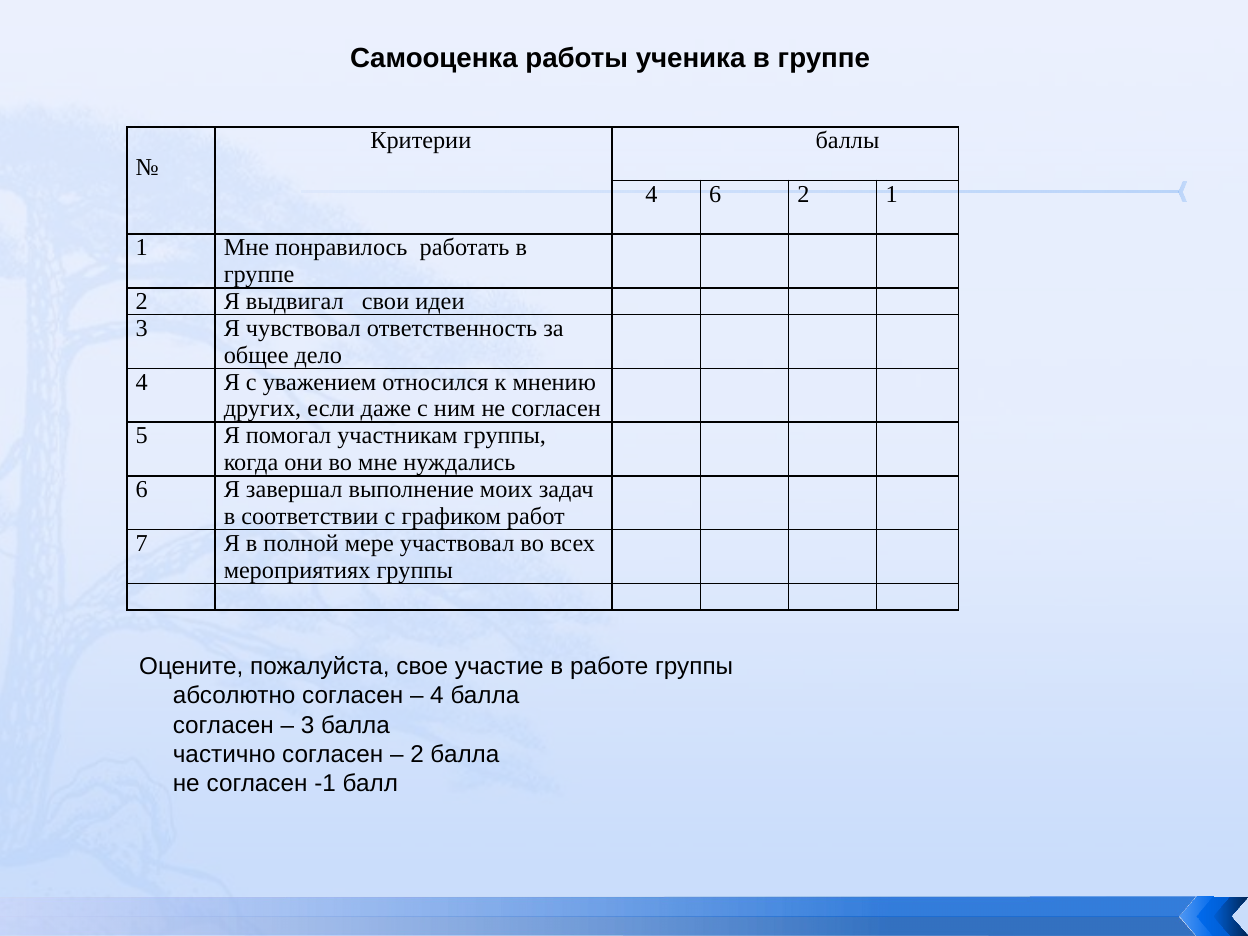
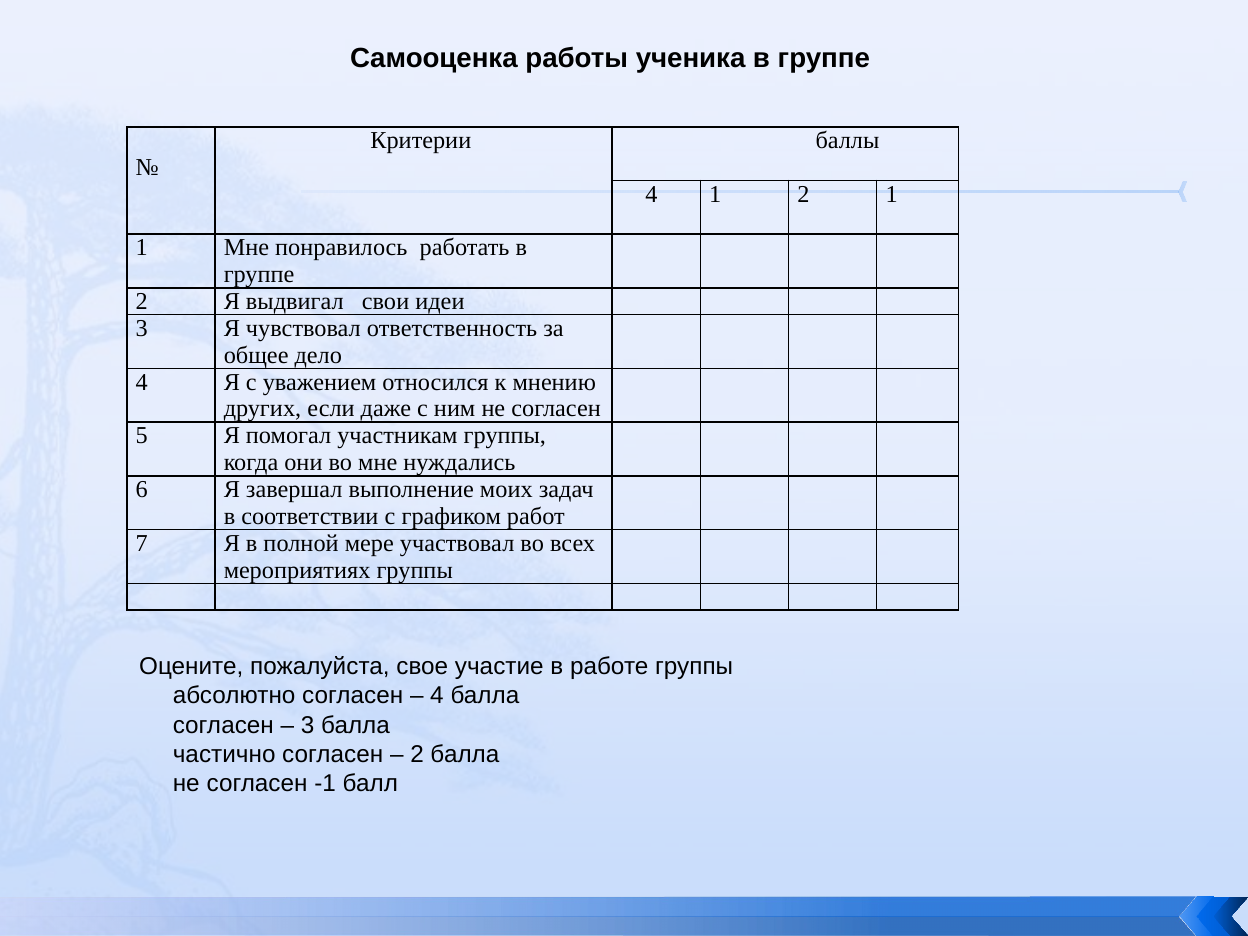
4 6: 6 -> 1 (715, 194)
